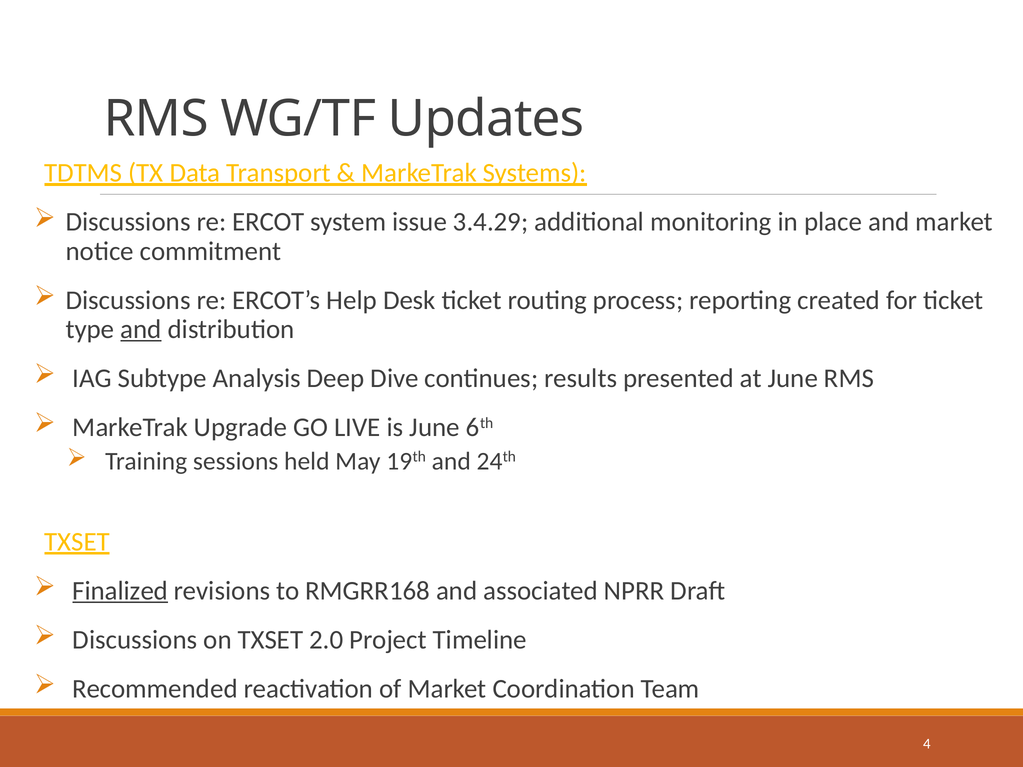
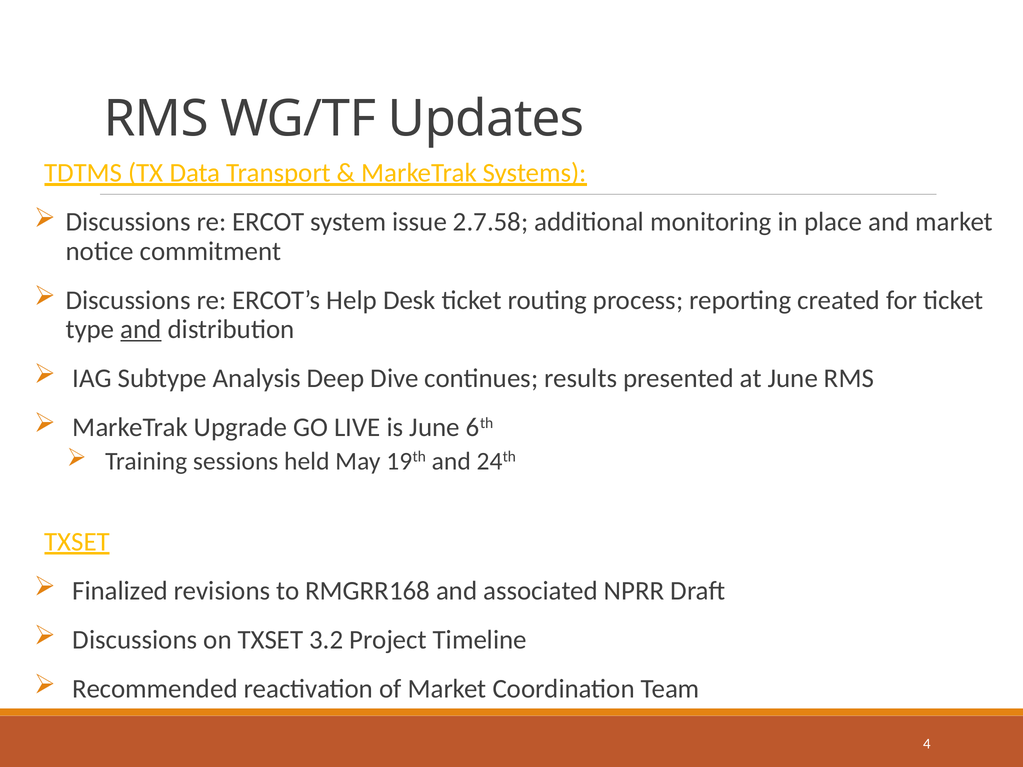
3.4.29: 3.4.29 -> 2.7.58 (491, 222)
Finalized underline: present -> none (120, 591)
2.0: 2.0 -> 3.2 (326, 640)
